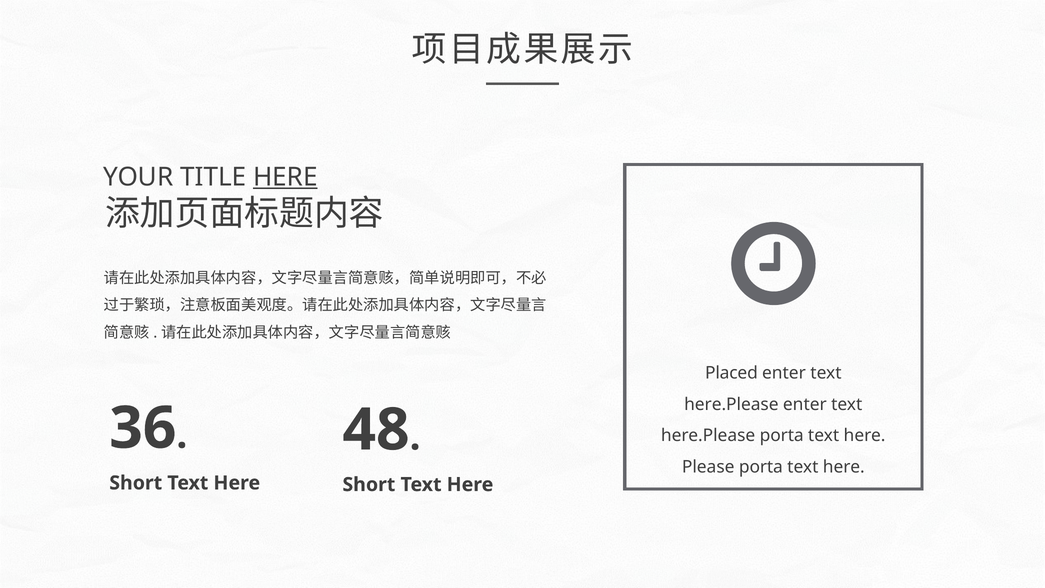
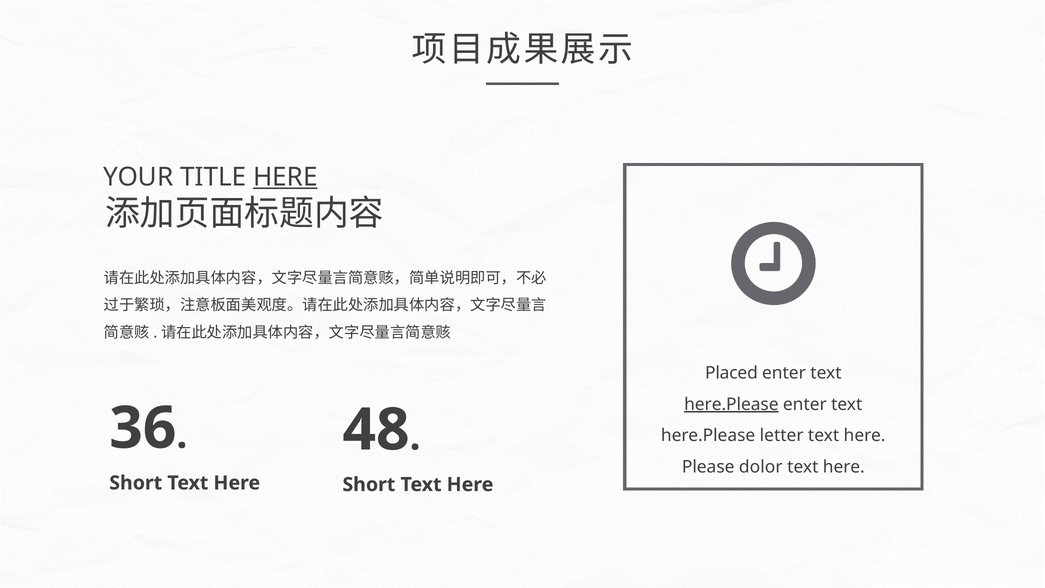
here.Please underline: none -> present (731, 404)
here.Please porta: porta -> letter (782, 435)
Please porta: porta -> dolor (761, 467)
